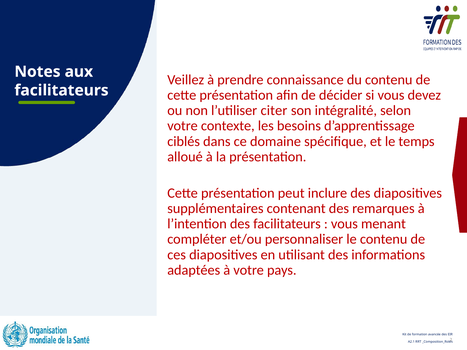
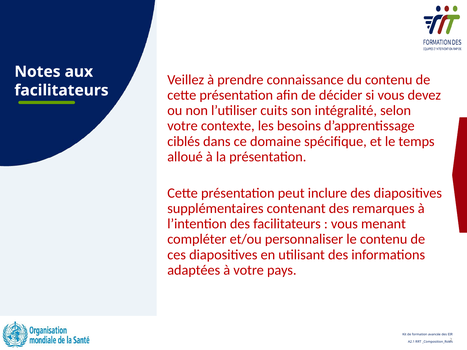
citer: citer -> cuits (274, 111)
